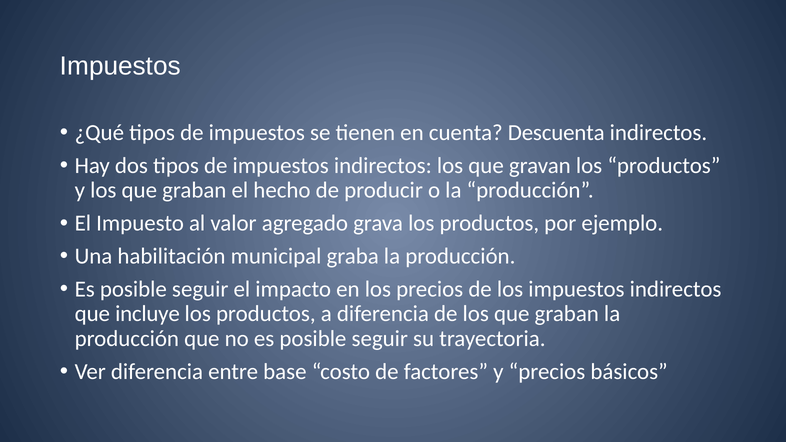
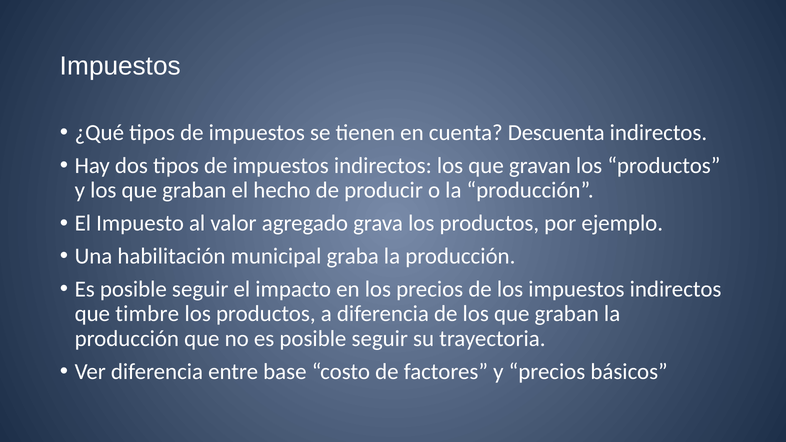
incluye: incluye -> timbre (147, 314)
